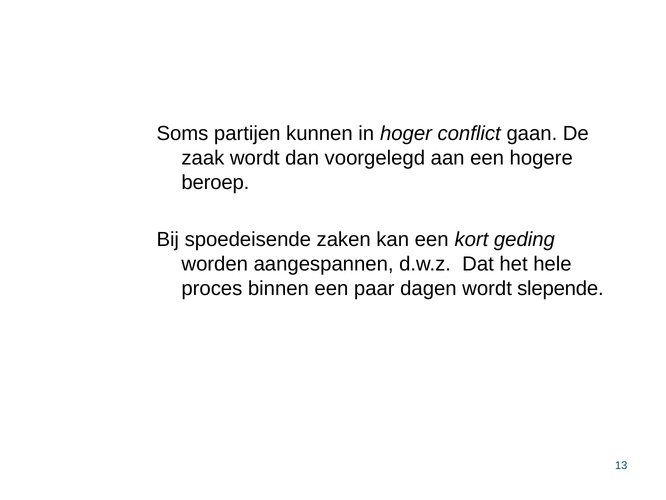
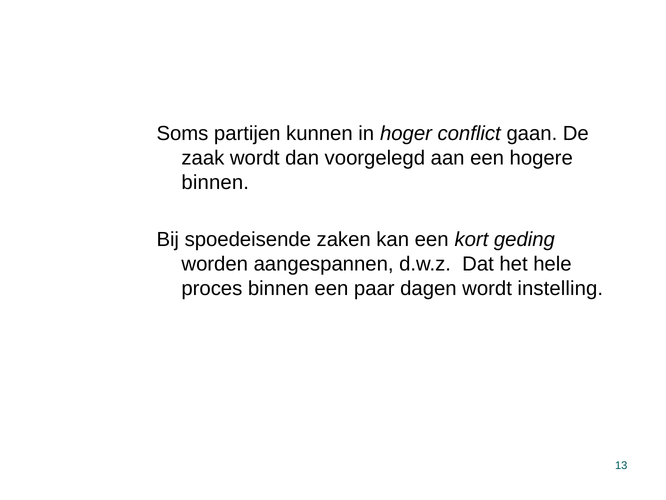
beroep: beroep -> binnen (215, 182)
slepende: slepende -> instelling (560, 288)
